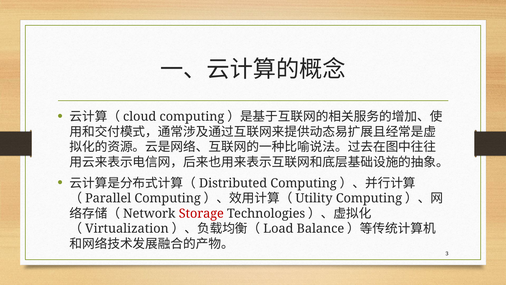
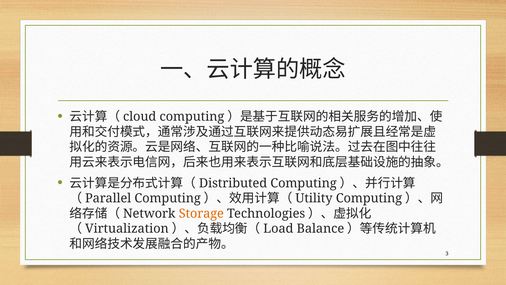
Storage colour: red -> orange (201, 213)
